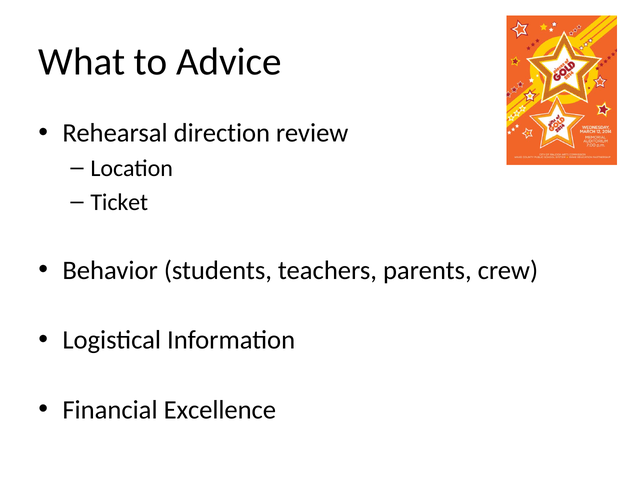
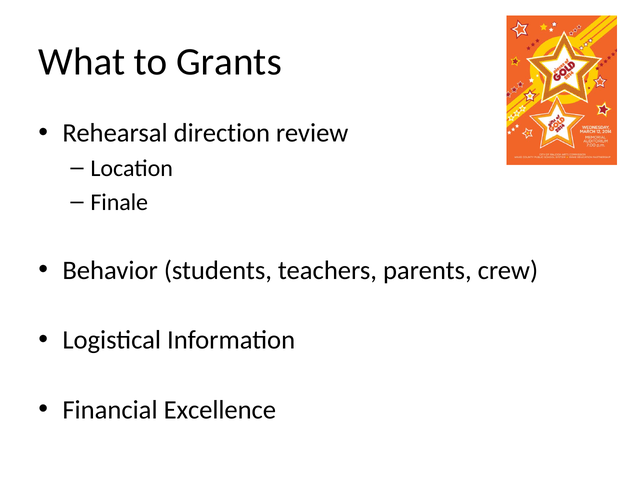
Advice: Advice -> Grants (229, 62)
Ticket: Ticket -> Finale (119, 202)
